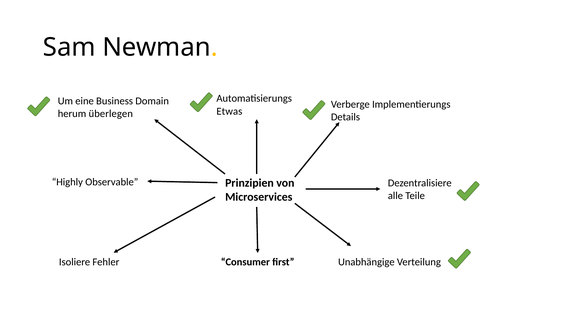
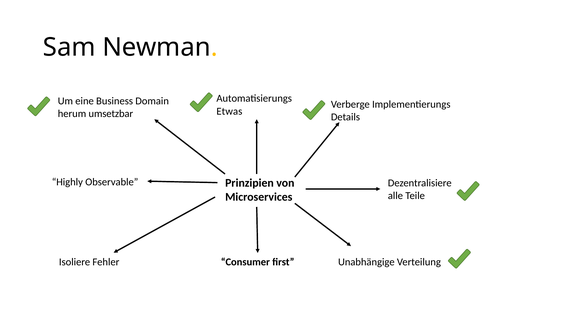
überlegen: überlegen -> umsetzbar (111, 114)
